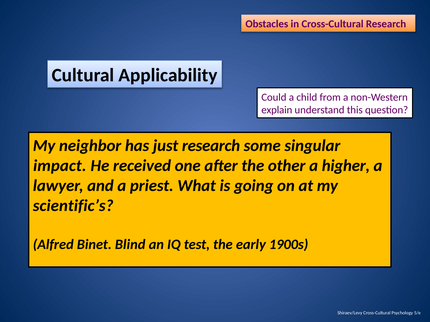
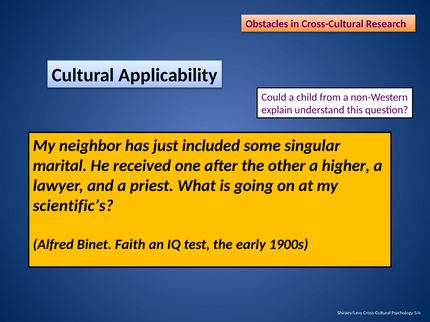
just research: research -> included (211, 146)
impact: impact -> marital (60, 166)
Blind: Blind -> Faith (130, 245)
